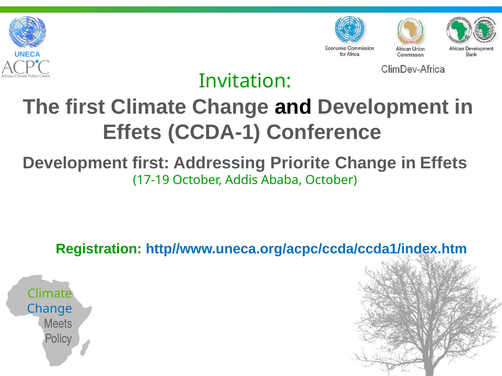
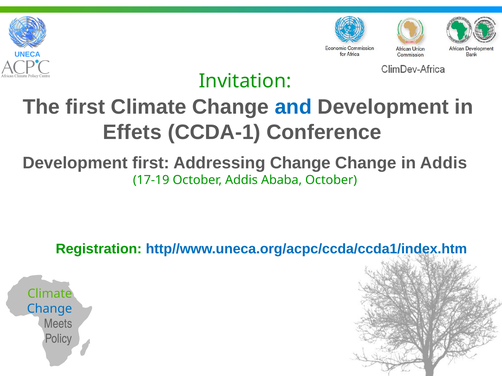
and colour: black -> blue (293, 107)
Addressing Priorite: Priorite -> Change (300, 163)
Change in Effets: Effets -> Addis (444, 163)
